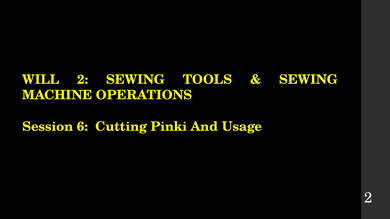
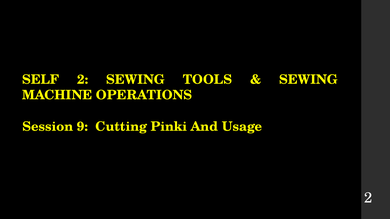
WILL: WILL -> SELF (41, 80)
6: 6 -> 9 (82, 127)
